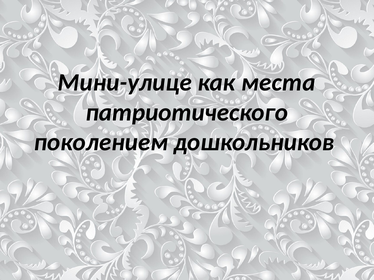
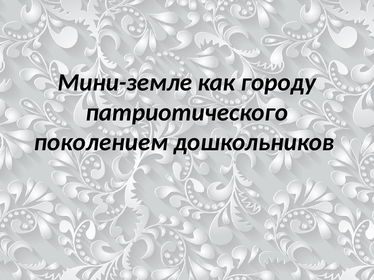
Мини-улице: Мини-улице -> Мини-земле (125, 83)
места: места -> городу (278, 83)
